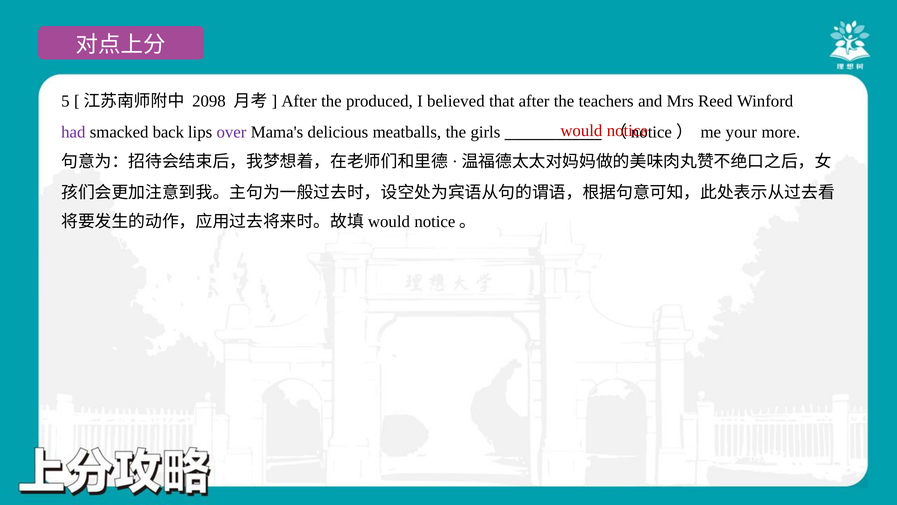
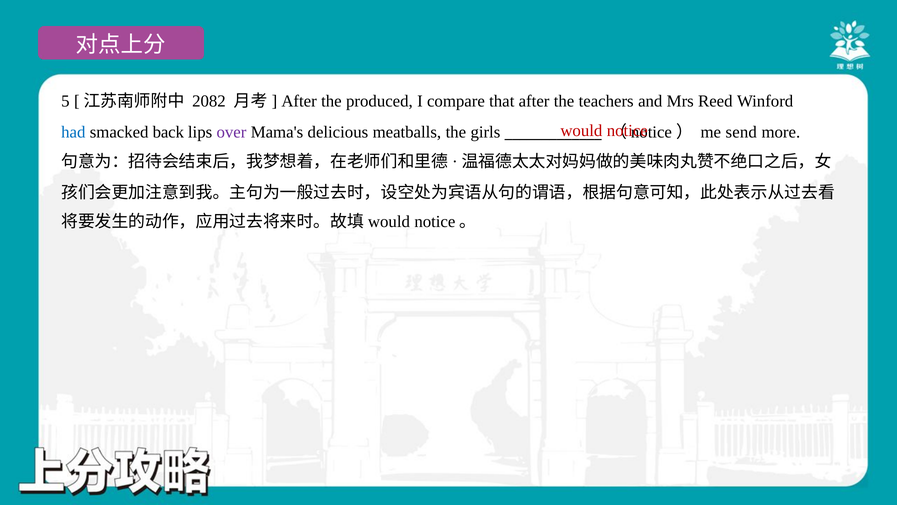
2098: 2098 -> 2082 (209, 101)
believed: believed -> compare (456, 101)
had colour: purple -> blue (73, 132)
your: your -> send (741, 132)
